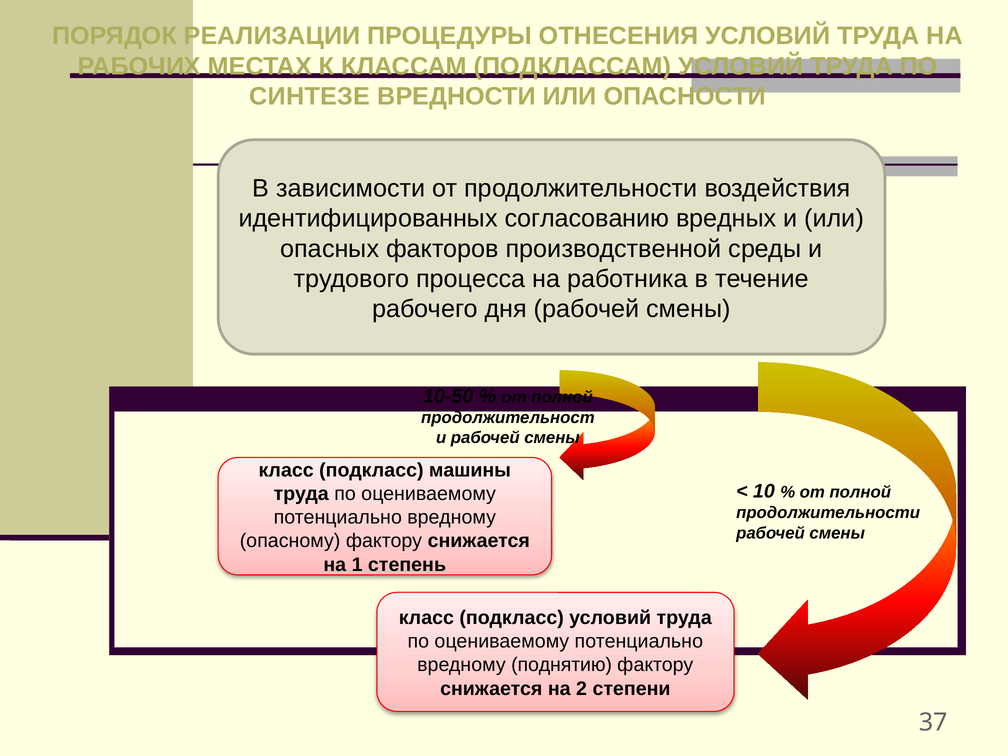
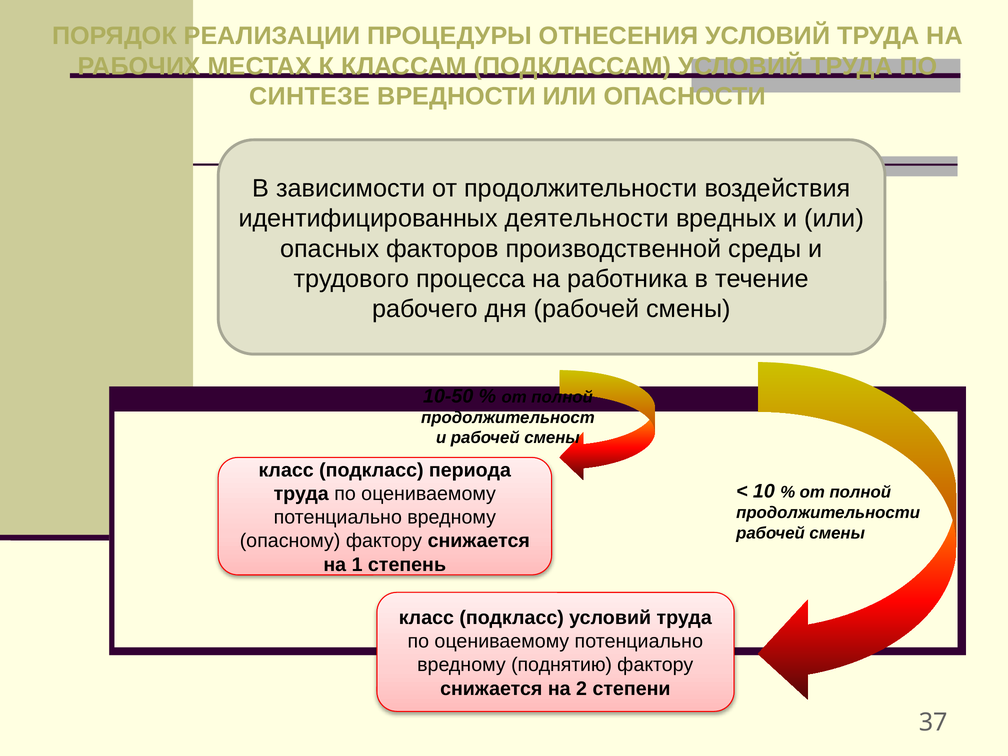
согласованию: согласованию -> деятельности (587, 218)
машины: машины -> периода (470, 470)
